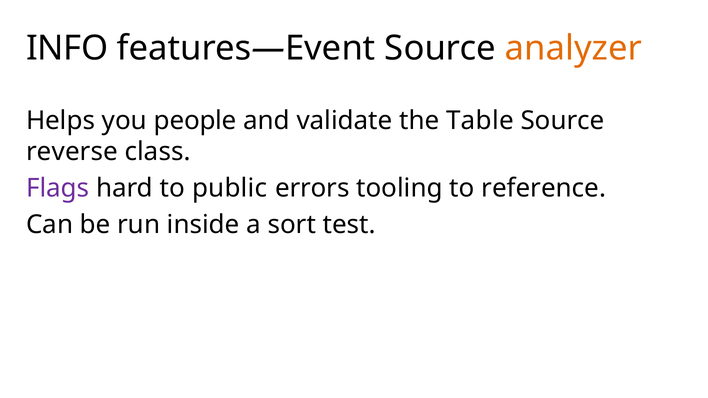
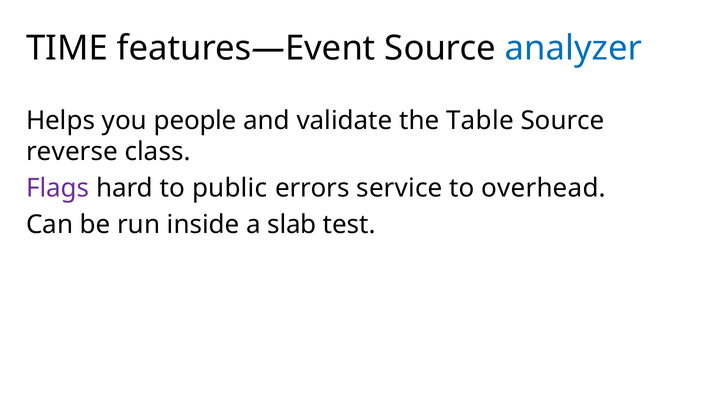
INFO: INFO -> TIME (67, 49)
analyzer colour: orange -> blue (573, 49)
tooling: tooling -> service (399, 188)
reference: reference -> overhead (544, 188)
sort: sort -> slab (292, 225)
